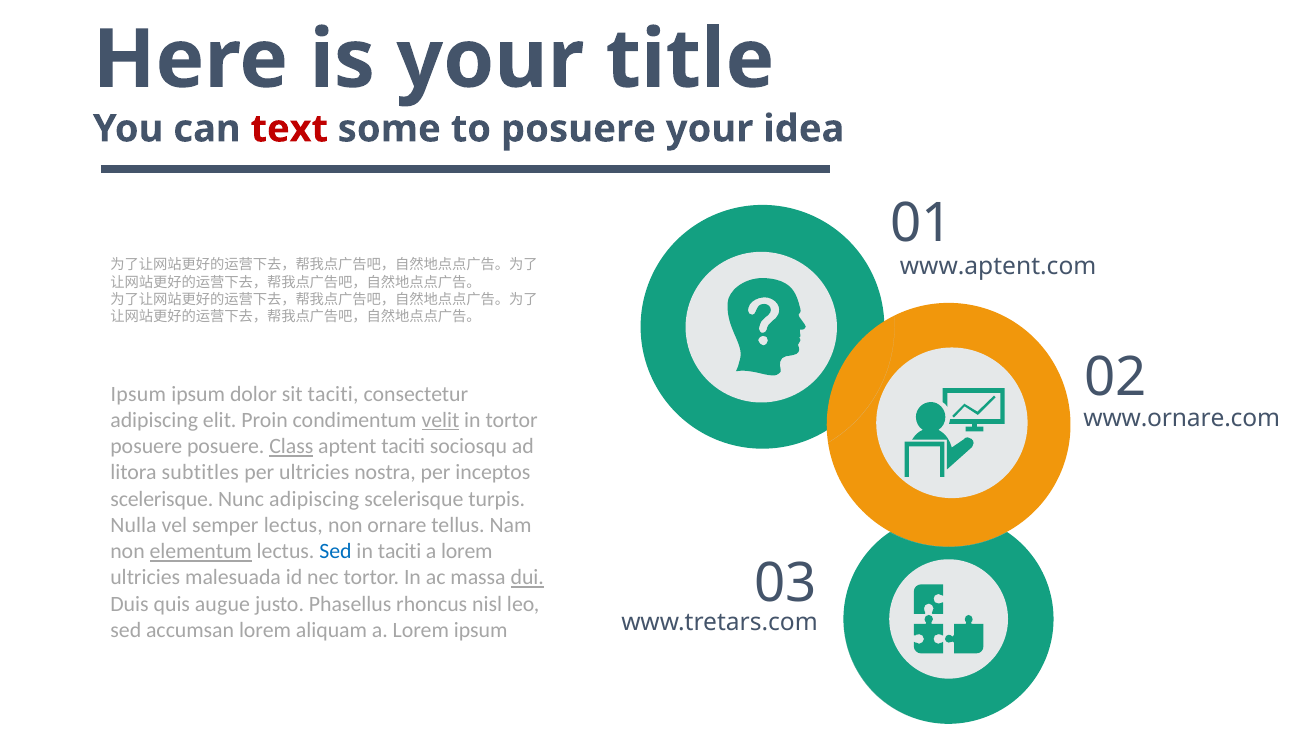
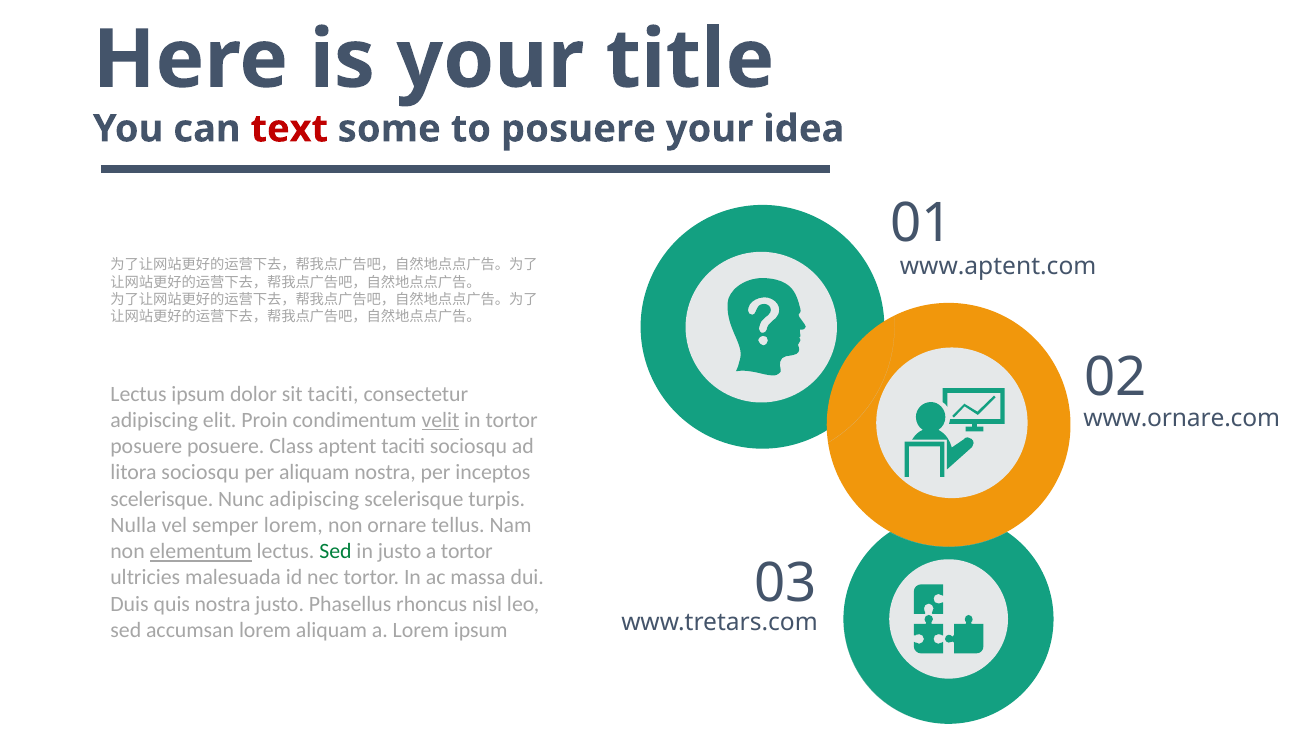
Ipsum: Ipsum -> Lectus (138, 394)
Class underline: present -> none (291, 446)
litora subtitles: subtitles -> sociosqu (200, 472)
per ultricies: ultricies -> aliquam (314, 472)
semper lectus: lectus -> lorem (293, 525)
Sed colour: blue -> green (335, 551)
in taciti: taciti -> justo (400, 551)
lorem: lorem -> tortor (467, 551)
dui underline: present -> none (527, 577)
quis augue: augue -> nostra (223, 603)
